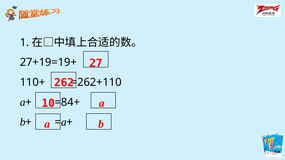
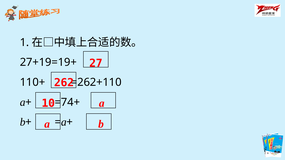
=84+: =84+ -> =74+ (67, 102)
